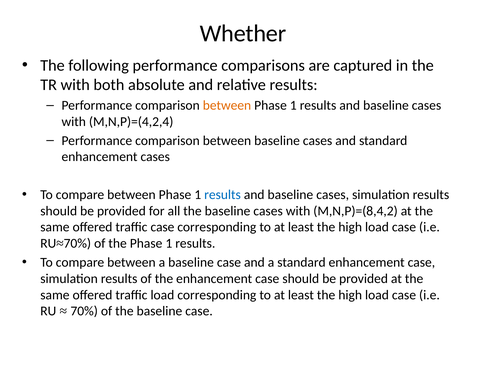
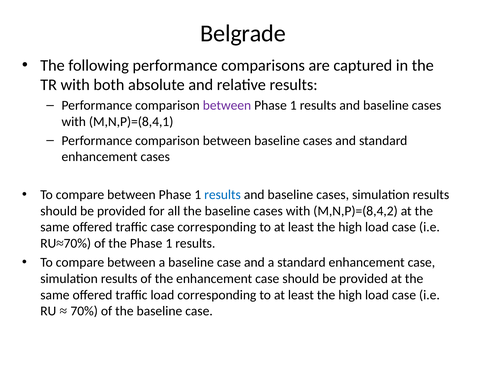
Whether: Whether -> Belgrade (243, 33)
between colour: orange -> purple (227, 105)
M,N,P)=(4,2,4: M,N,P)=(4,2,4 -> M,N,P)=(8,4,1 (131, 121)
